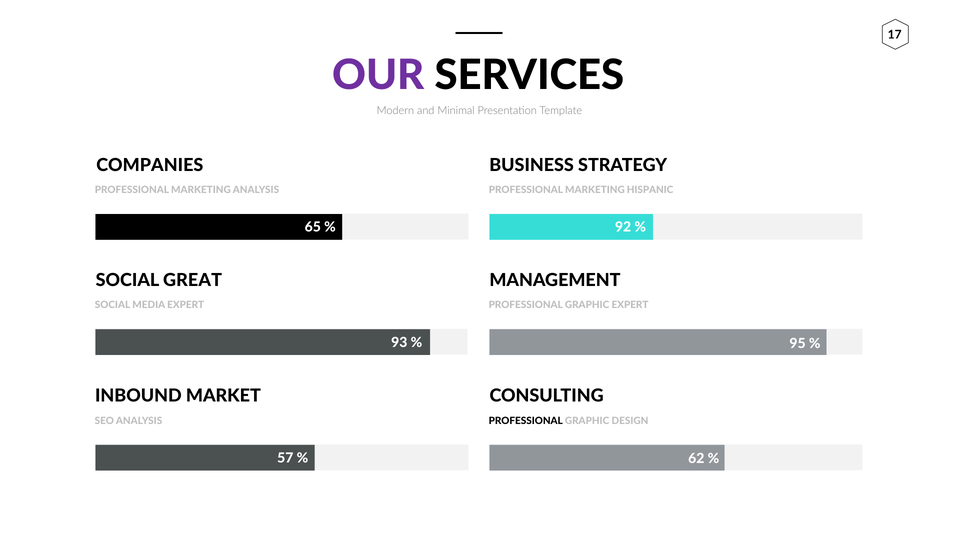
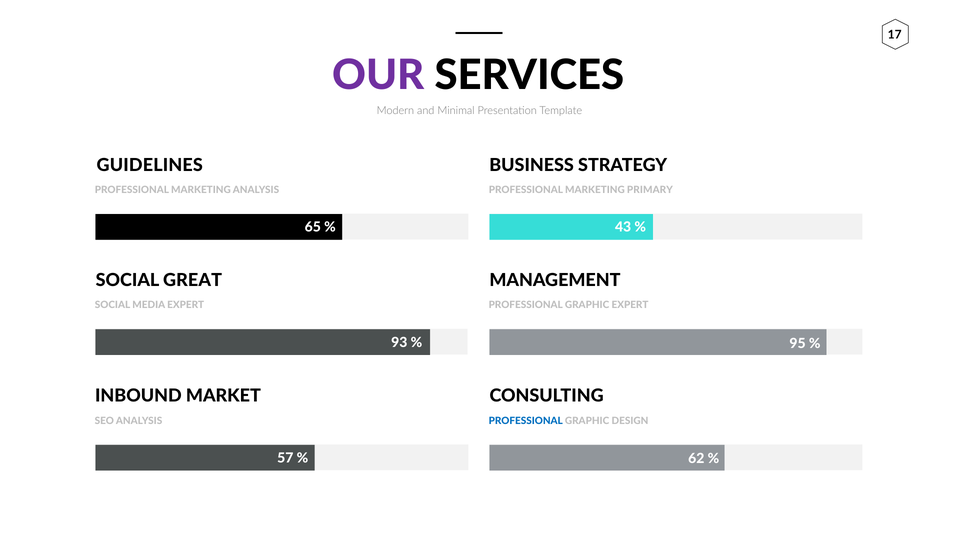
COMPANIES: COMPANIES -> GUIDELINES (150, 165)
HISPANIC: HISPANIC -> PRIMARY (650, 190)
92: 92 -> 43 (623, 228)
PROFESSIONAL colour: black -> blue (526, 421)
